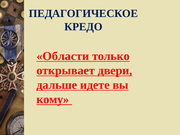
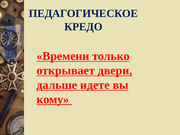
Области: Области -> Времени (63, 56)
